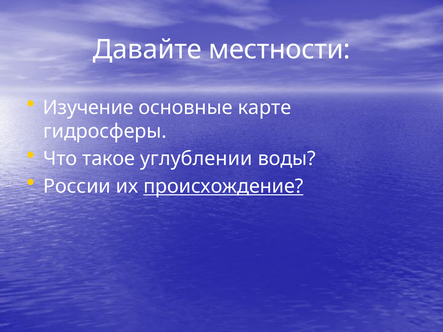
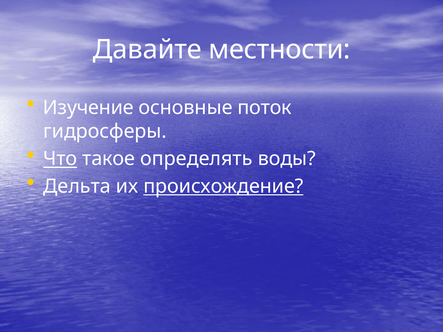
карте: карте -> поток (265, 108)
Что underline: none -> present (60, 159)
углублении: углублении -> определять (196, 159)
России: России -> Дельта (77, 186)
